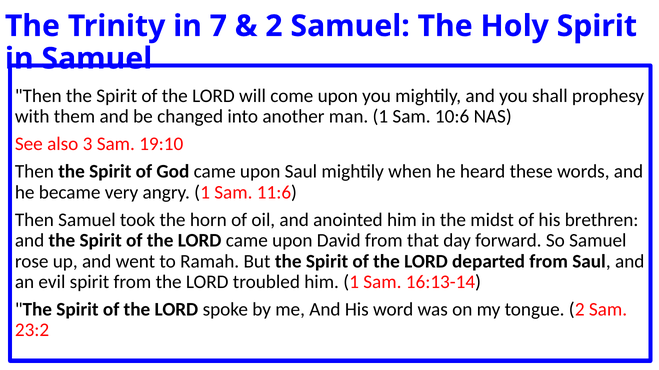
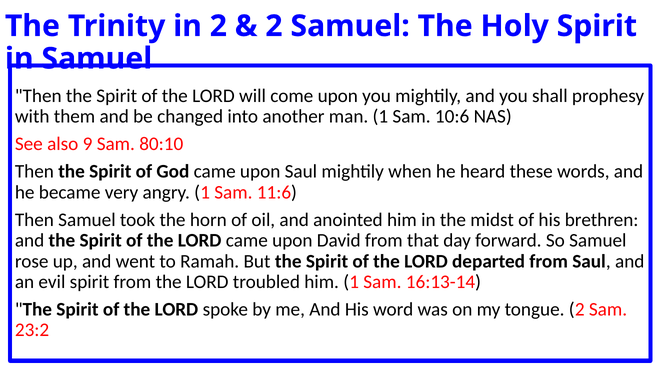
in 7: 7 -> 2 (218, 26)
3: 3 -> 9 (88, 144)
19:10: 19:10 -> 80:10 (161, 144)
